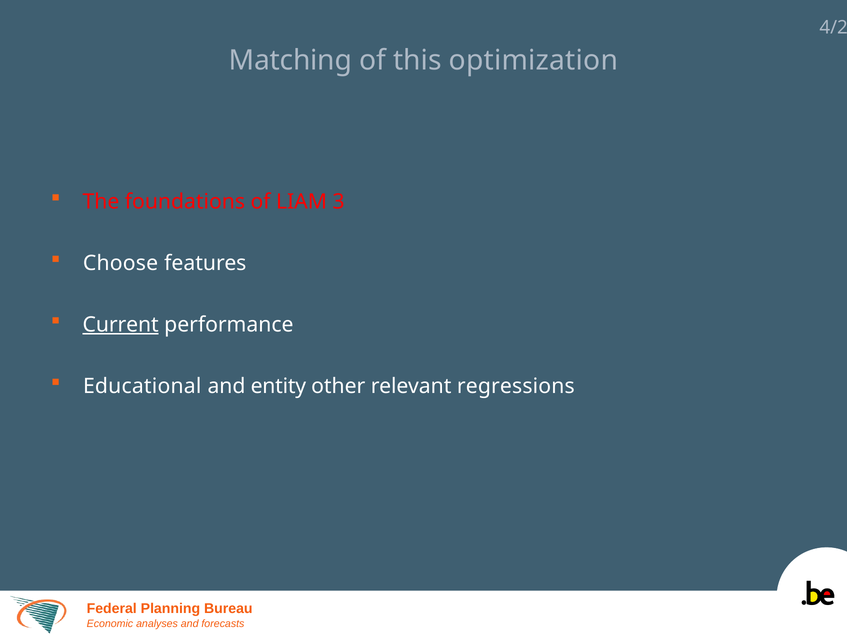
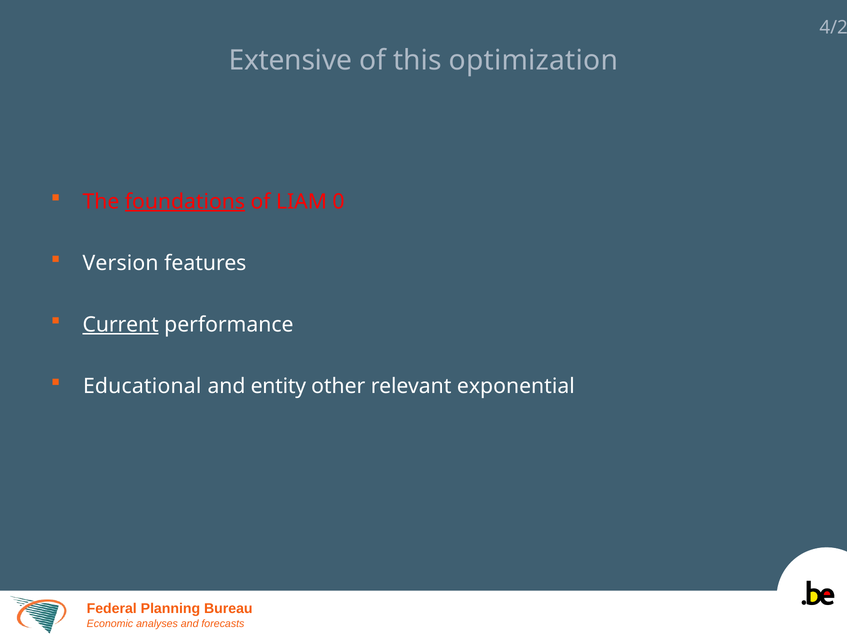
Matching: Matching -> Extensive (290, 61)
foundations underline: none -> present (185, 201)
3: 3 -> 0 (339, 201)
Choose: Choose -> Version (121, 263)
regressions: regressions -> exponential (516, 386)
